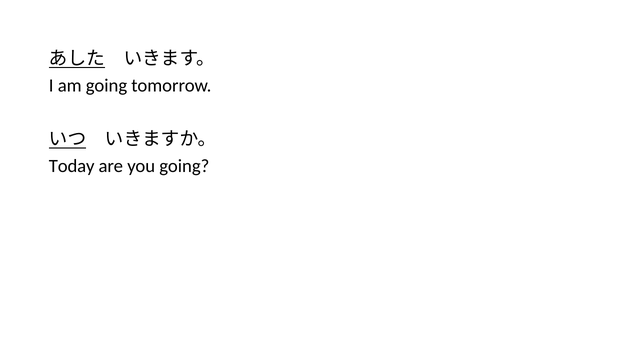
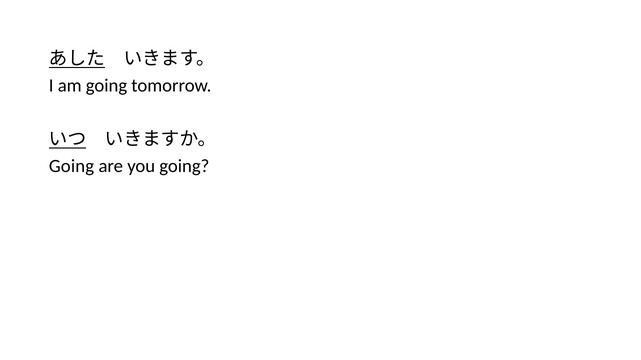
Today: Today -> Going (72, 166)
